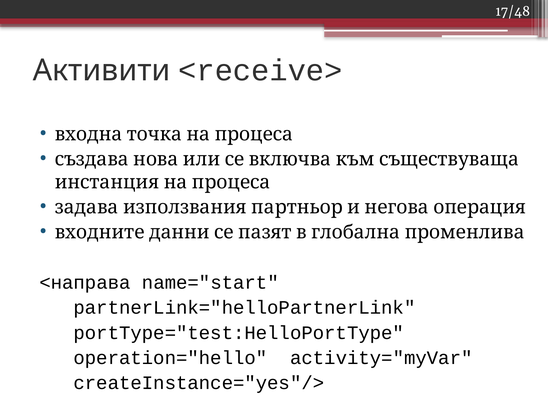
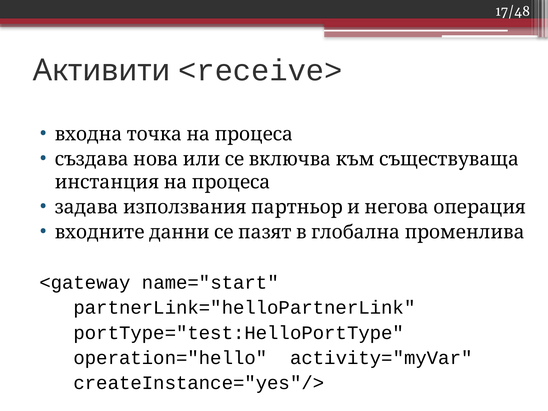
<направа: <направа -> <gateway (85, 283)
